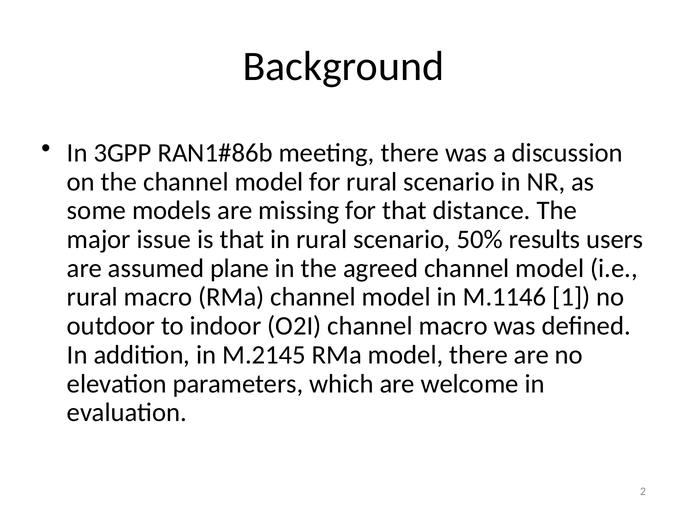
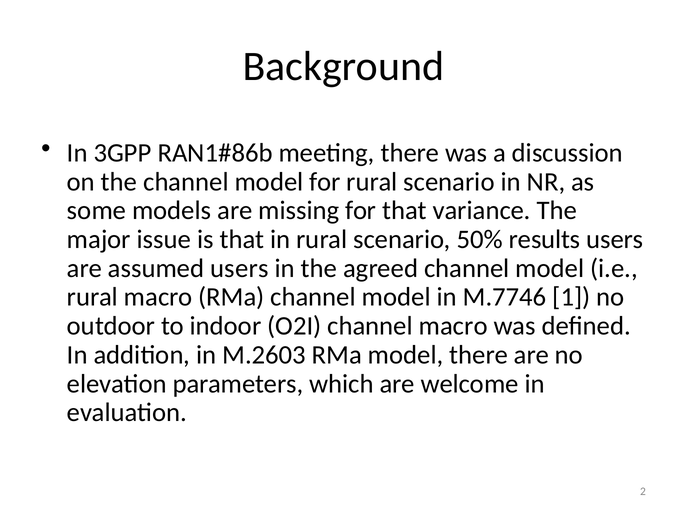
distance: distance -> variance (482, 211)
assumed plane: plane -> users (239, 268)
M.1146: M.1146 -> M.7746 (505, 297)
M.2145: M.2145 -> M.2603 (264, 355)
